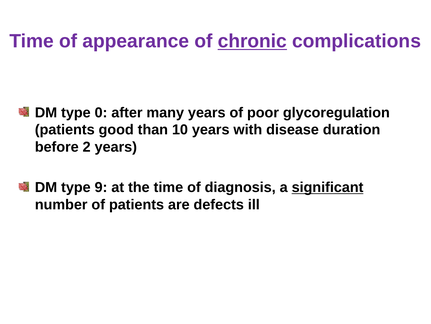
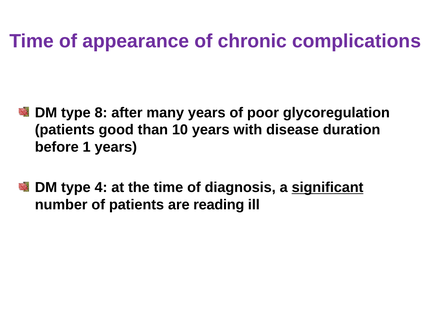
chronic underline: present -> none (252, 41)
0: 0 -> 8 (101, 112)
2: 2 -> 1 (87, 147)
9: 9 -> 4 (101, 187)
defects: defects -> reading (219, 204)
